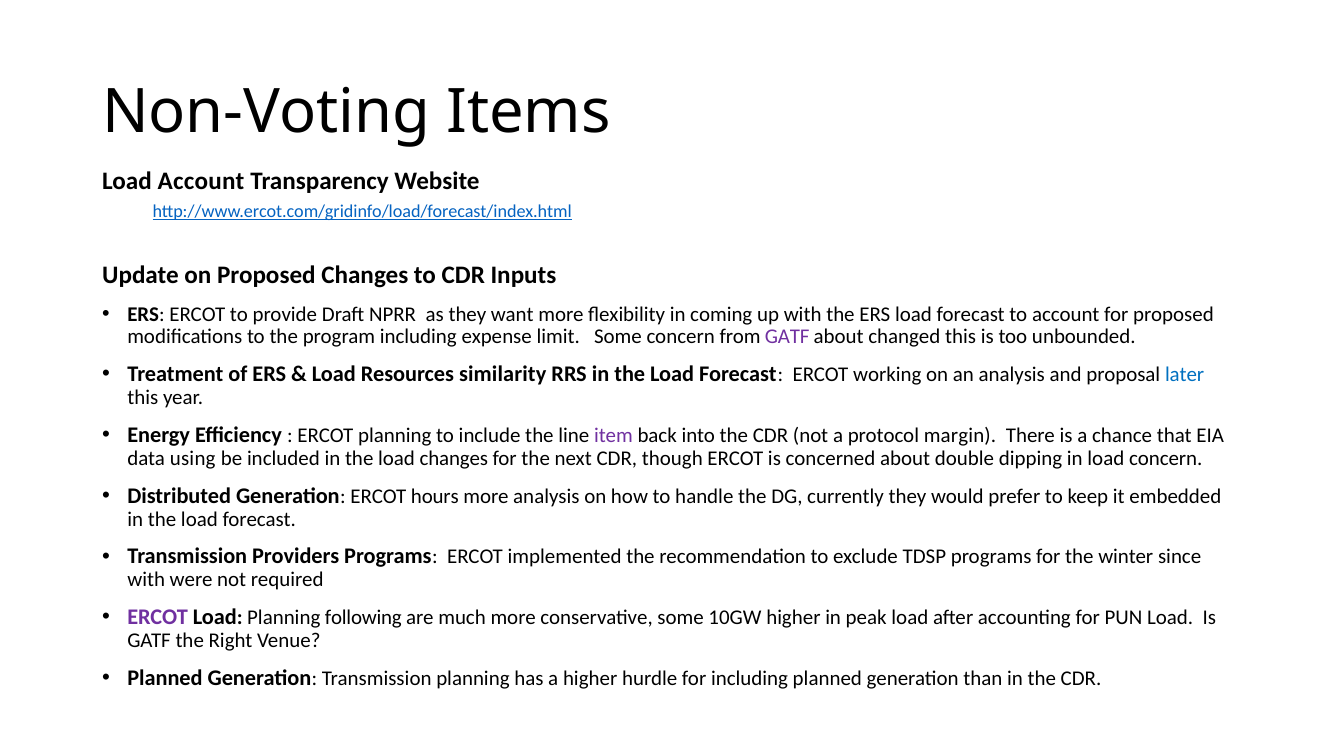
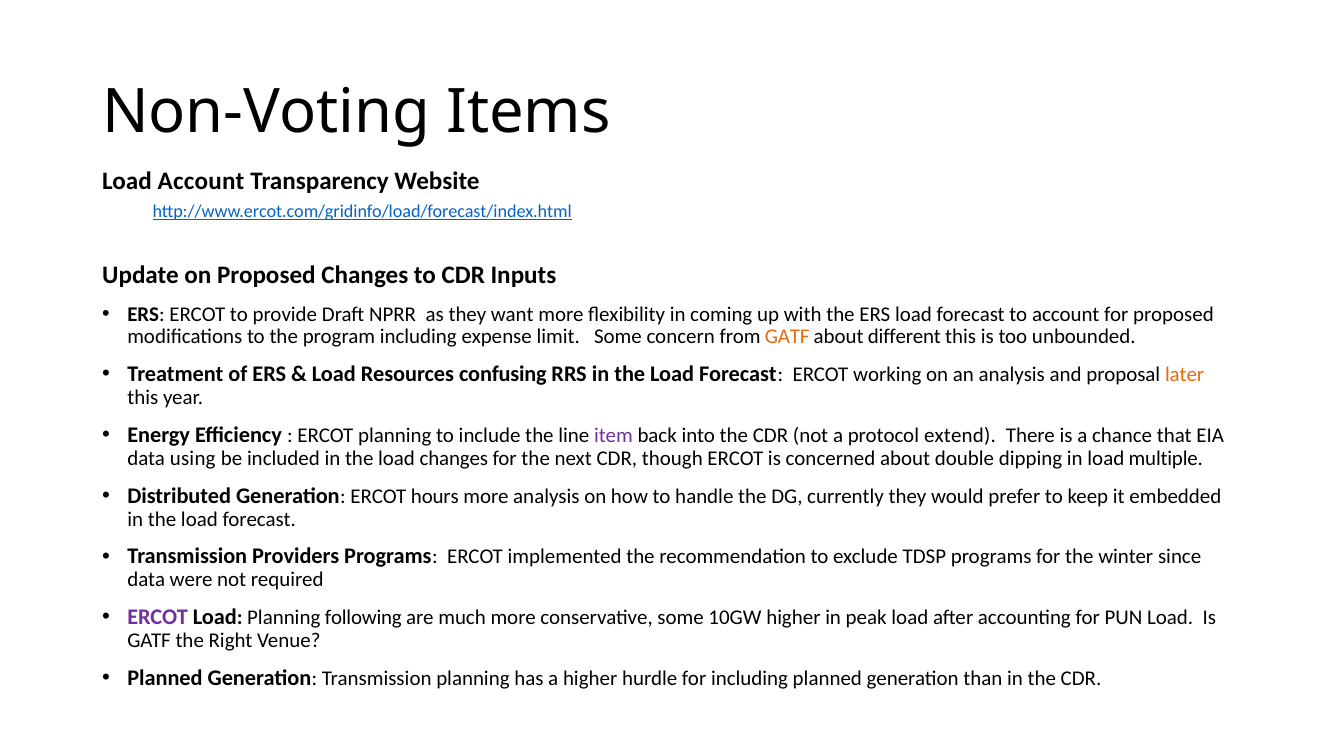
GATF colour: purple -> orange (787, 337)
changed: changed -> different (904, 337)
similarity: similarity -> confusing (503, 375)
later colour: blue -> orange (1185, 375)
margin: margin -> extend (960, 436)
load concern: concern -> multiple (1166, 459)
with: with -> data (146, 580)
